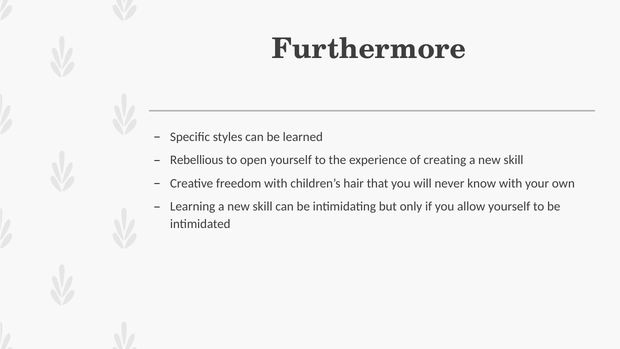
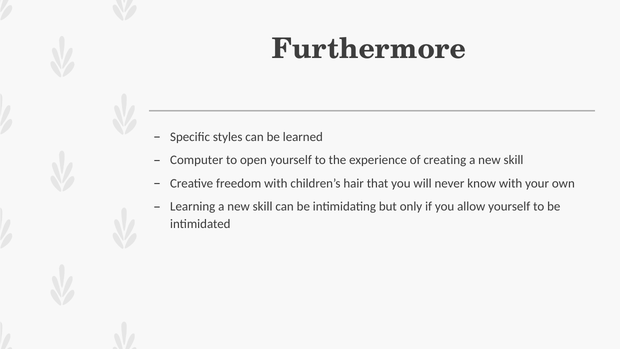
Rebellious: Rebellious -> Computer (197, 160)
